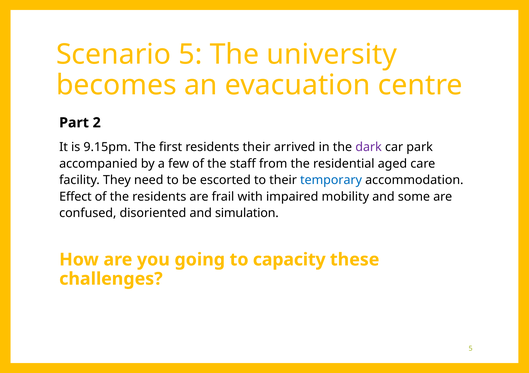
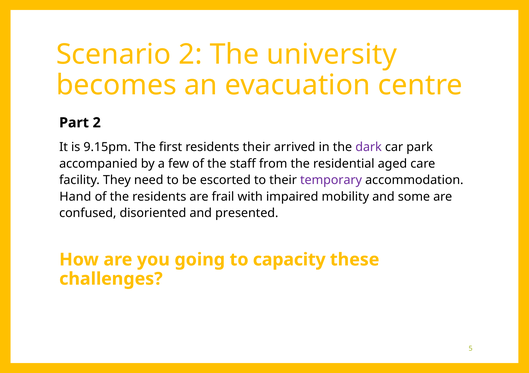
Scenario 5: 5 -> 2 (190, 54)
temporary colour: blue -> purple (331, 180)
Effect: Effect -> Hand (75, 196)
simulation: simulation -> presented (247, 213)
